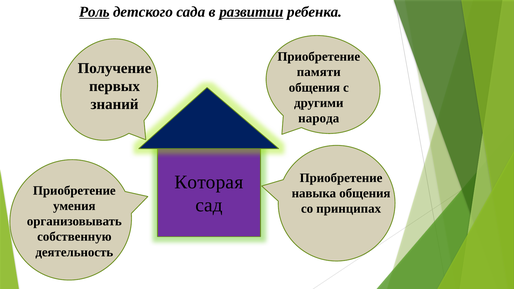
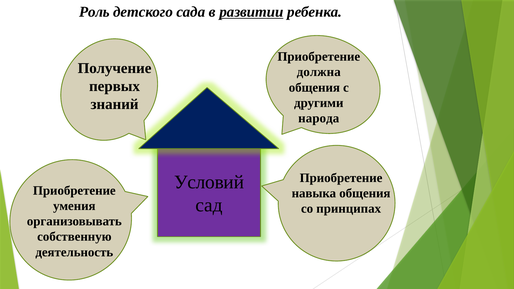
Роль underline: present -> none (94, 12)
памяти: памяти -> должна (319, 72)
Которая: Которая -> Условий (209, 182)
